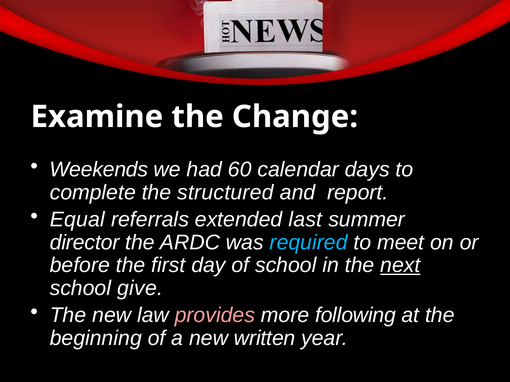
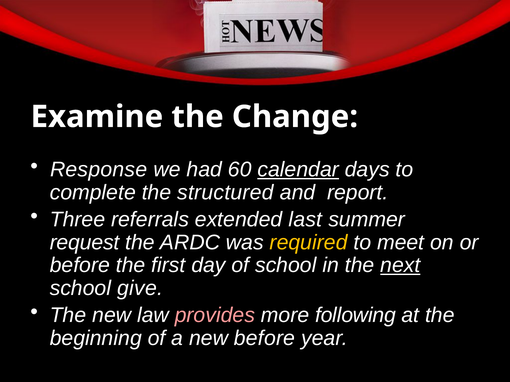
Weekends: Weekends -> Response (99, 170)
calendar underline: none -> present (298, 170)
Equal: Equal -> Three (77, 220)
director: director -> request (85, 243)
required colour: light blue -> yellow (309, 243)
new written: written -> before (265, 339)
